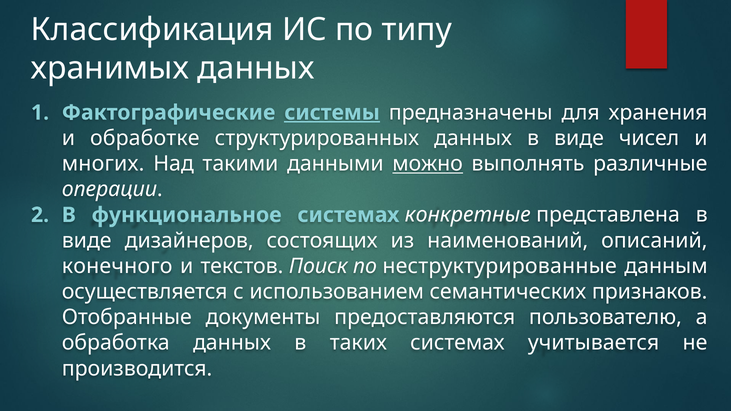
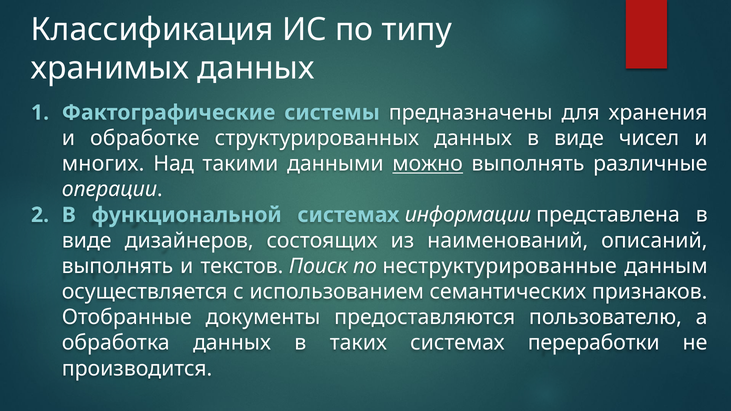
системы underline: present -> none (332, 113)
функциональное: функциональное -> функциональной (187, 215)
конкретные: конкретные -> информации (468, 215)
конечного: конечного -> выполнять (117, 266)
учитывается: учитывается -> переработки (594, 343)
